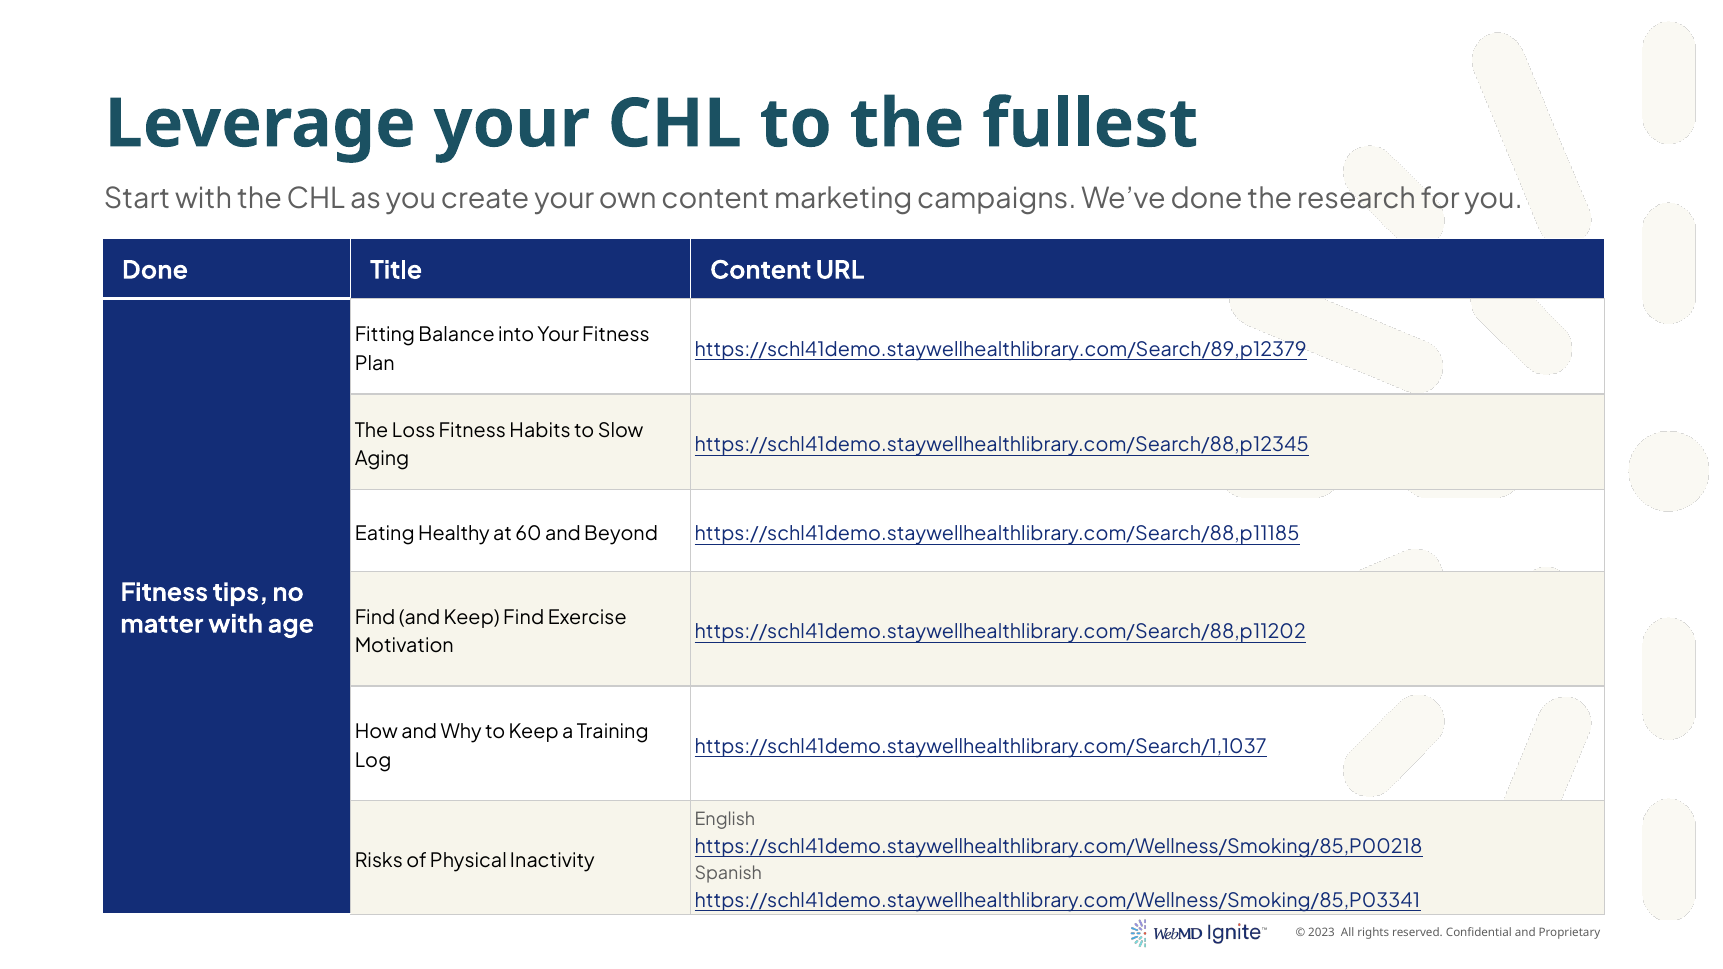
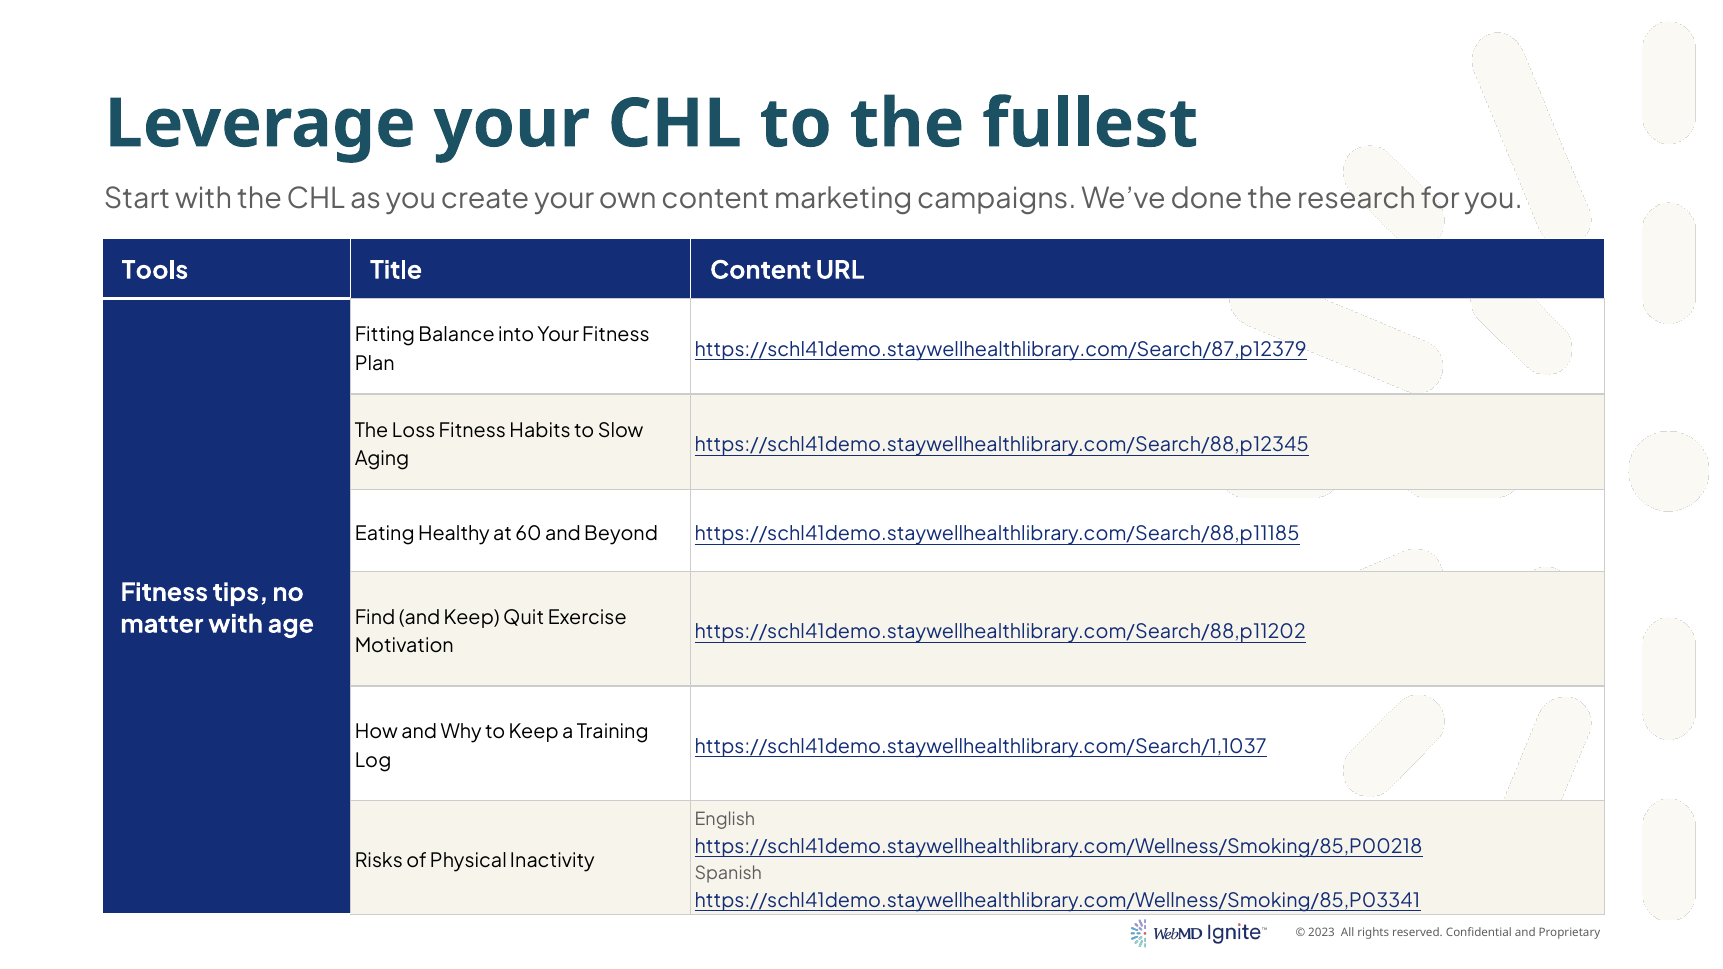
Done: Done -> Tools (155, 271)
https://schl41demo.staywellhealthlibrary.com/Search/89,p12379: https://schl41demo.staywellhealthlibrary.com/Search/89,p12379 -> https://schl41demo.staywellhealthlibrary.com/Search/87,p12379 (1001, 350)
Keep Find: Find -> Quit (524, 618)
